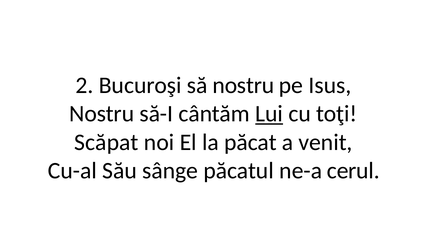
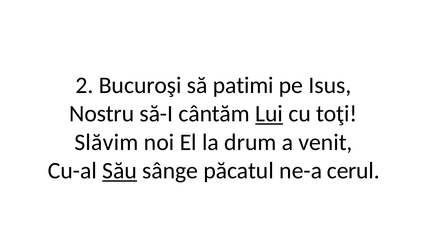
să nostru: nostru -> patimi (243, 85)
Scăpat: Scăpat -> Slăvim (106, 142)
păcat: păcat -> drum (250, 142)
Său underline: none -> present (120, 171)
